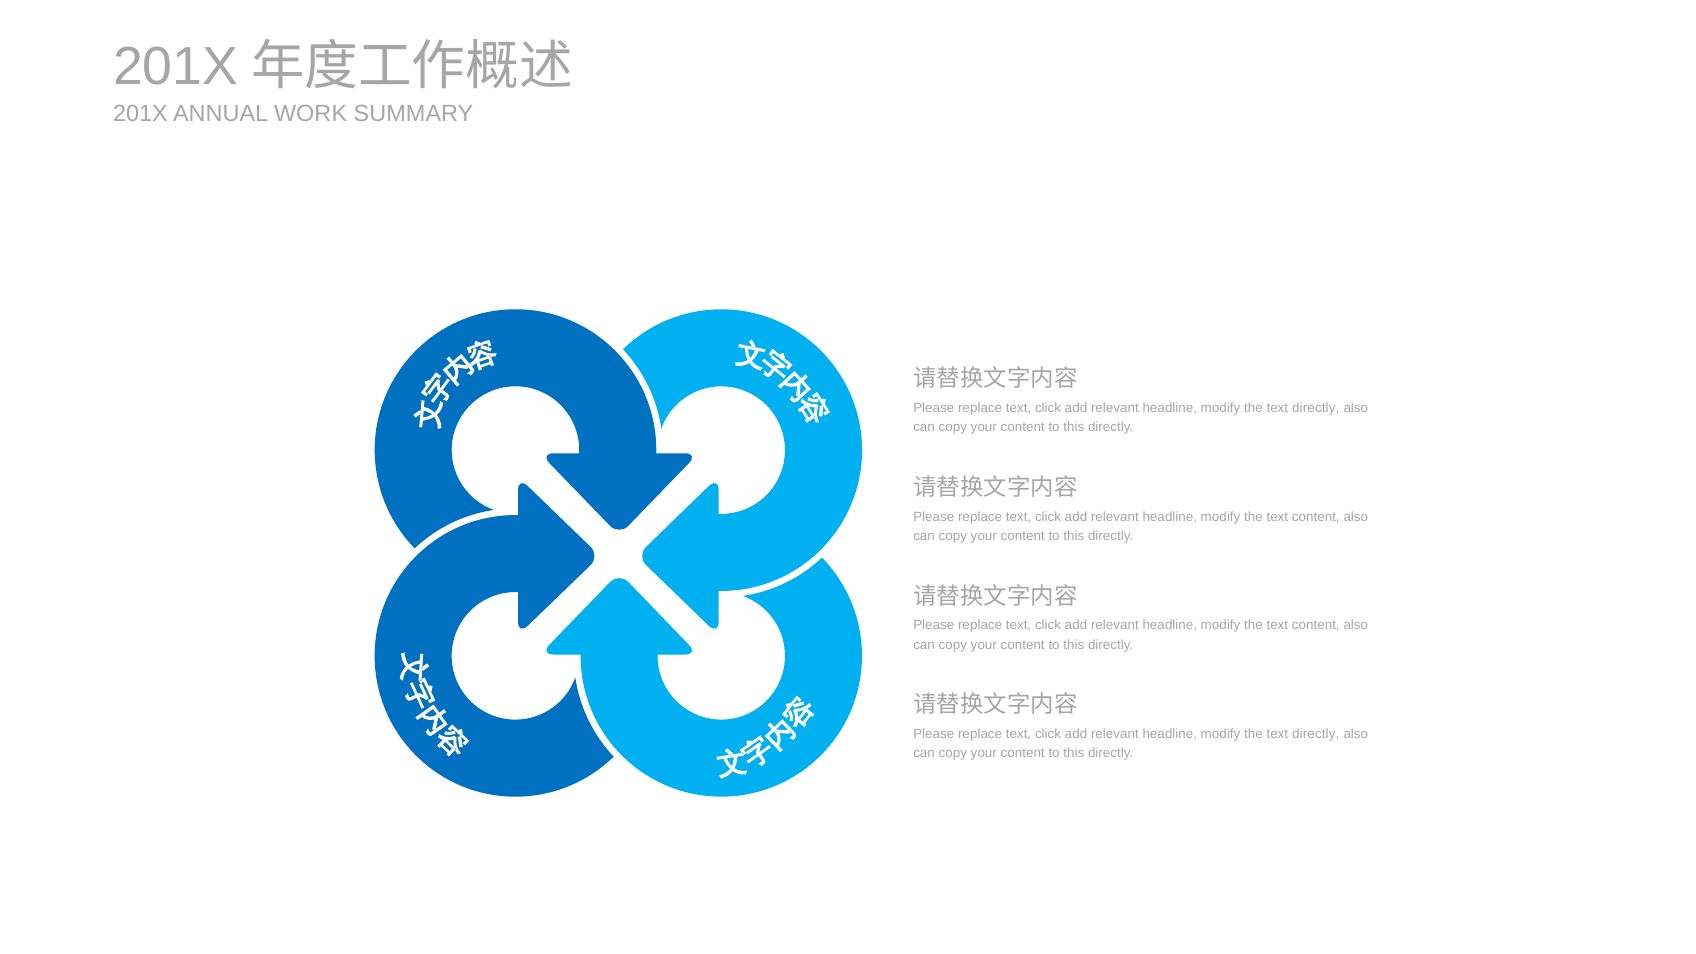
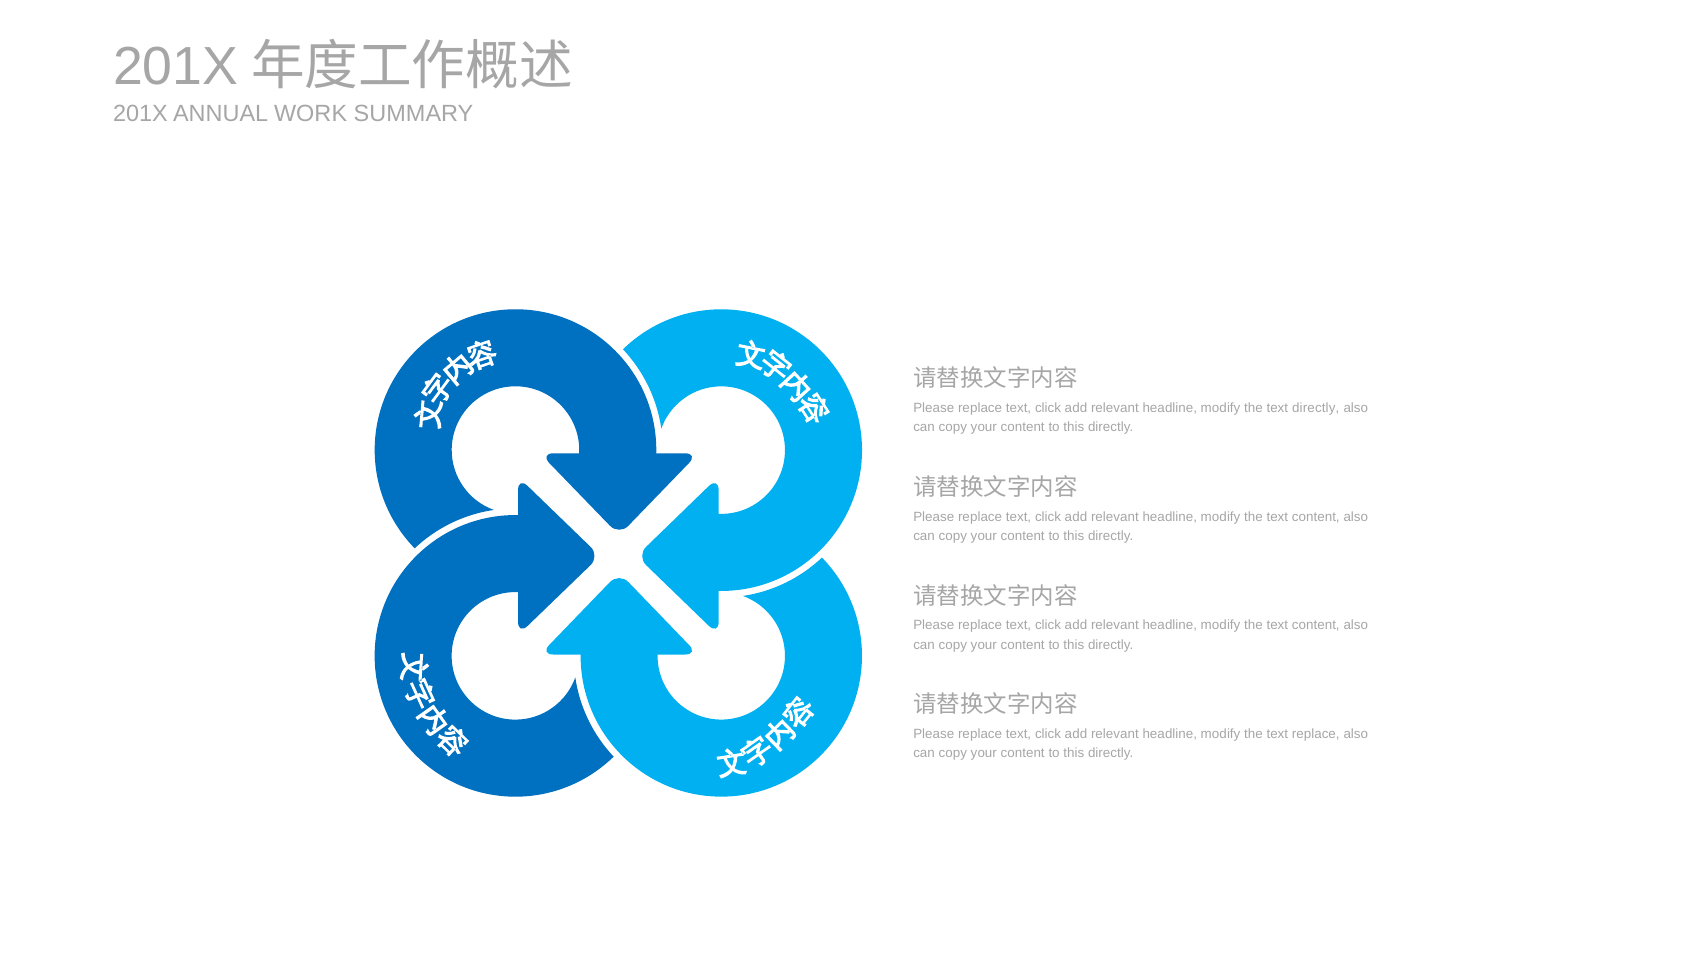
directly: directly -> replace (1316, 734)
